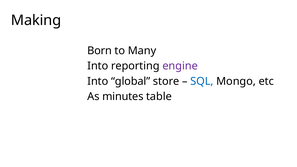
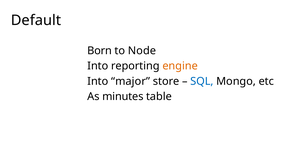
Making: Making -> Default (36, 20)
Many: Many -> Node (142, 51)
engine colour: purple -> orange (180, 66)
global: global -> major (131, 81)
